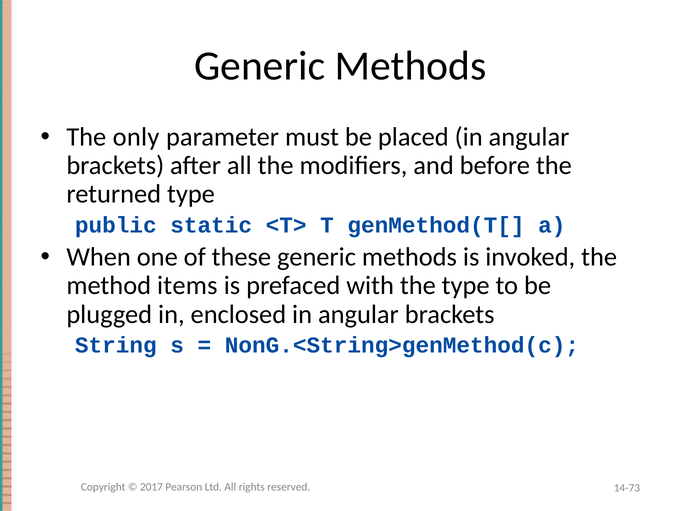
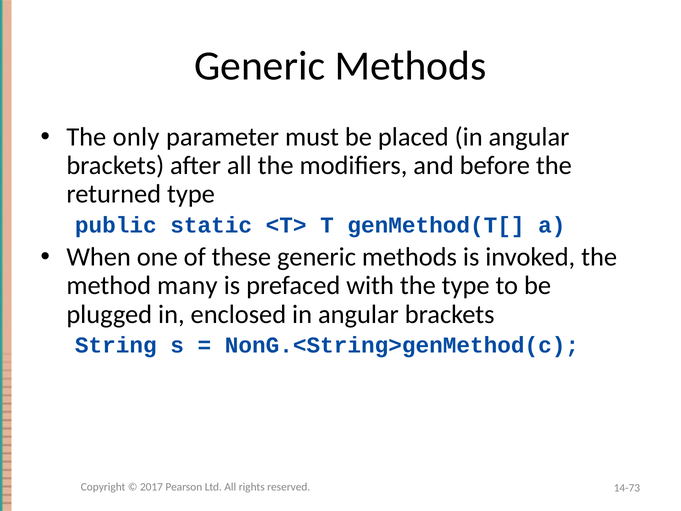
items: items -> many (187, 286)
